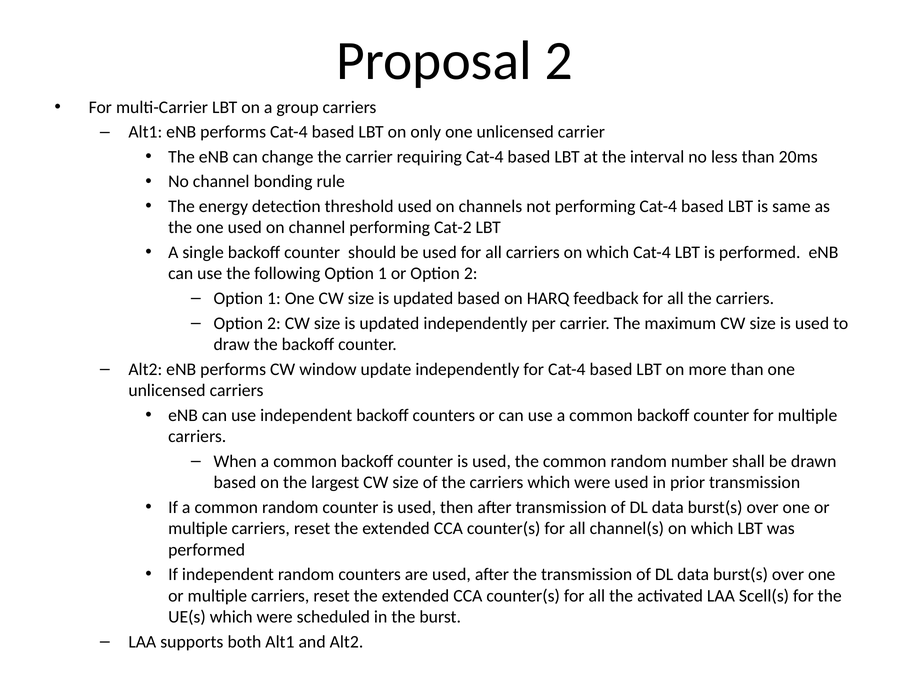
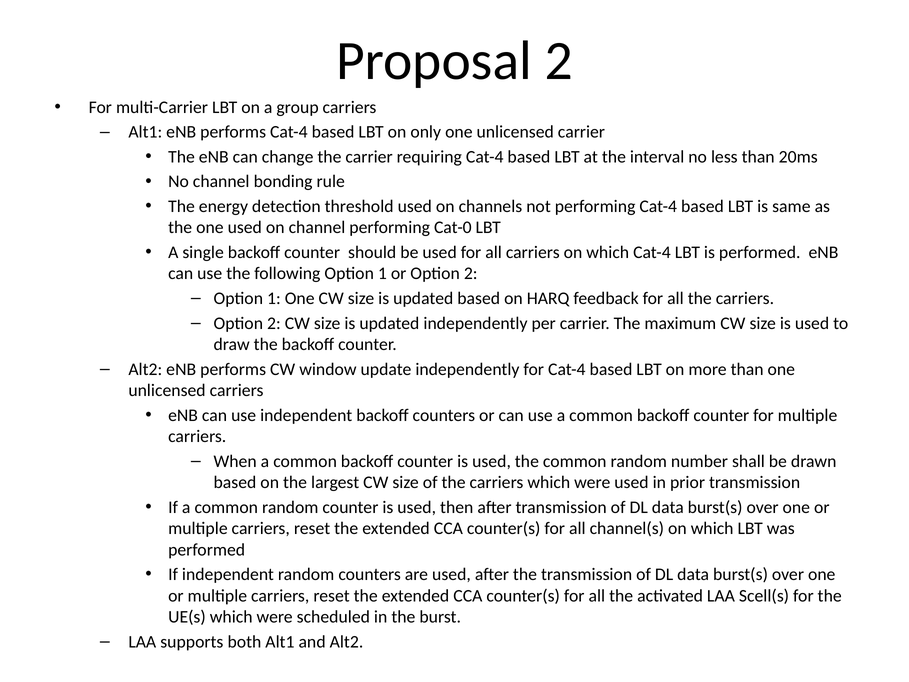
Cat-2: Cat-2 -> Cat-0 (453, 228)
